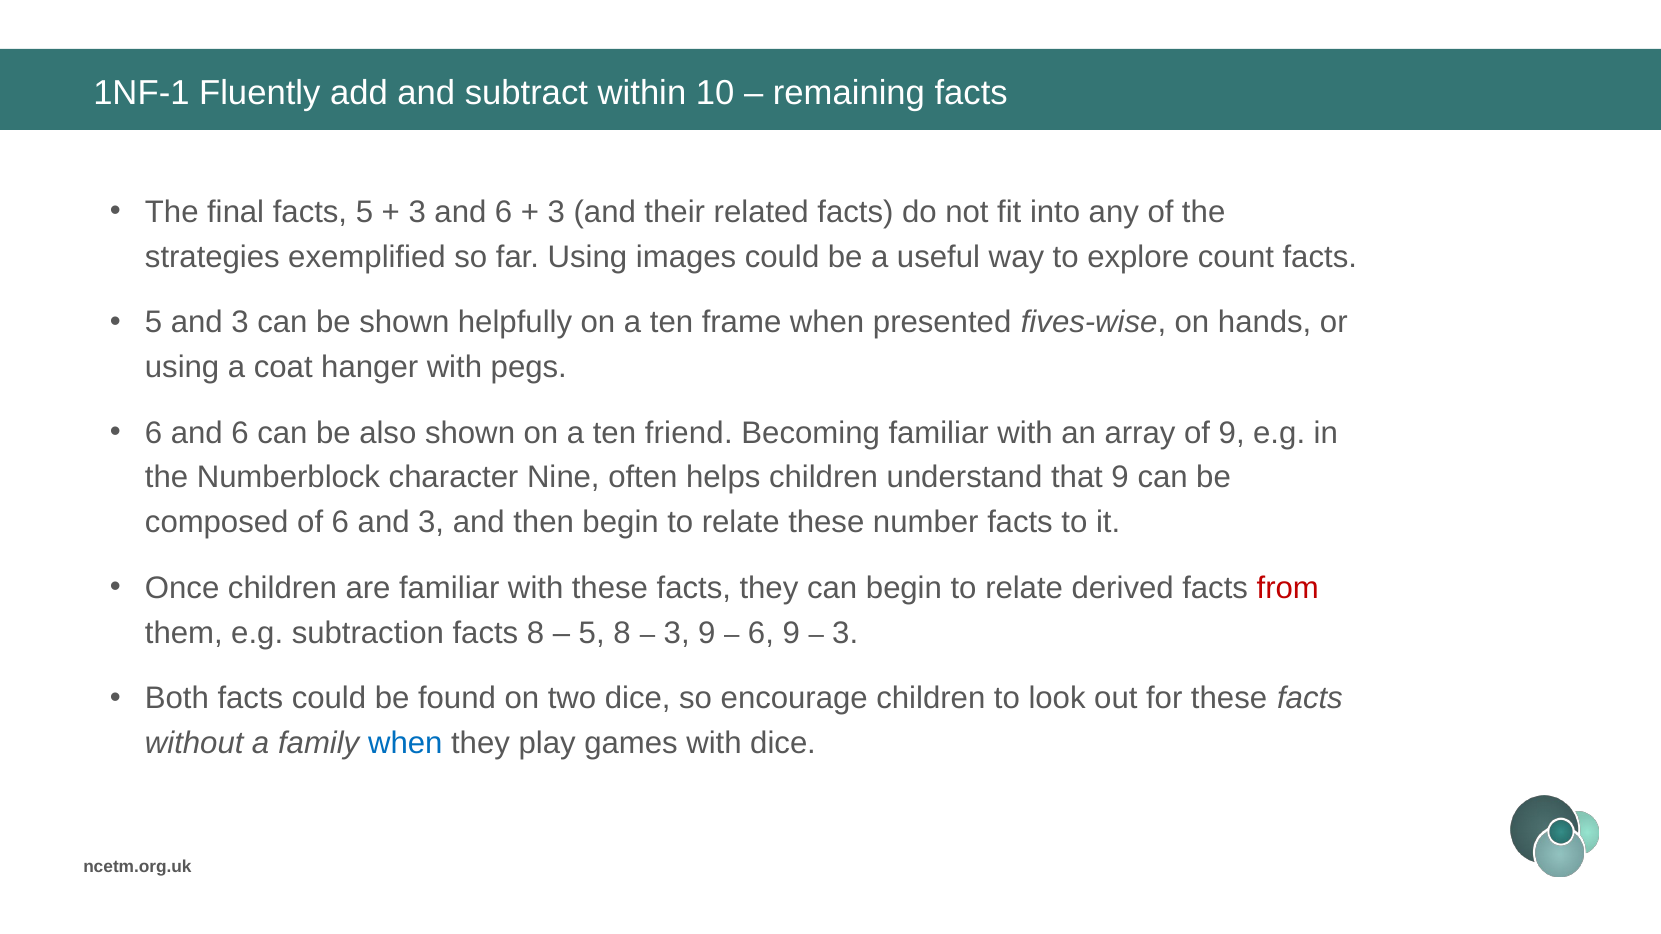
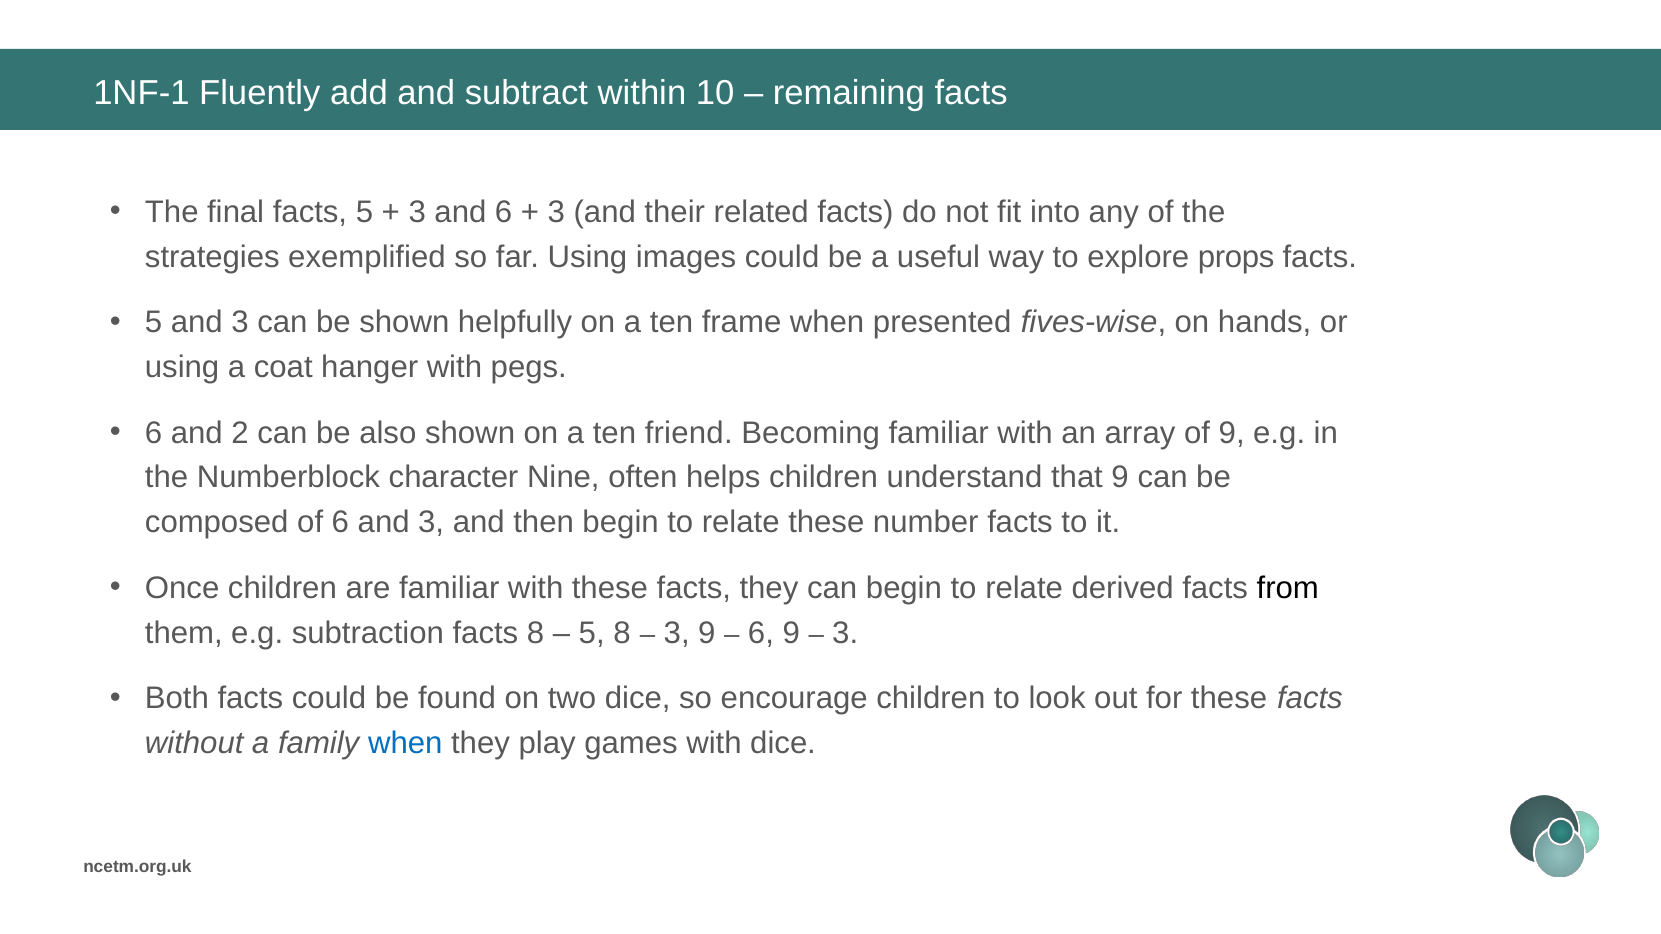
count: count -> props (1236, 257)
6 and 6: 6 -> 2 (240, 433)
from colour: red -> black (1288, 588)
